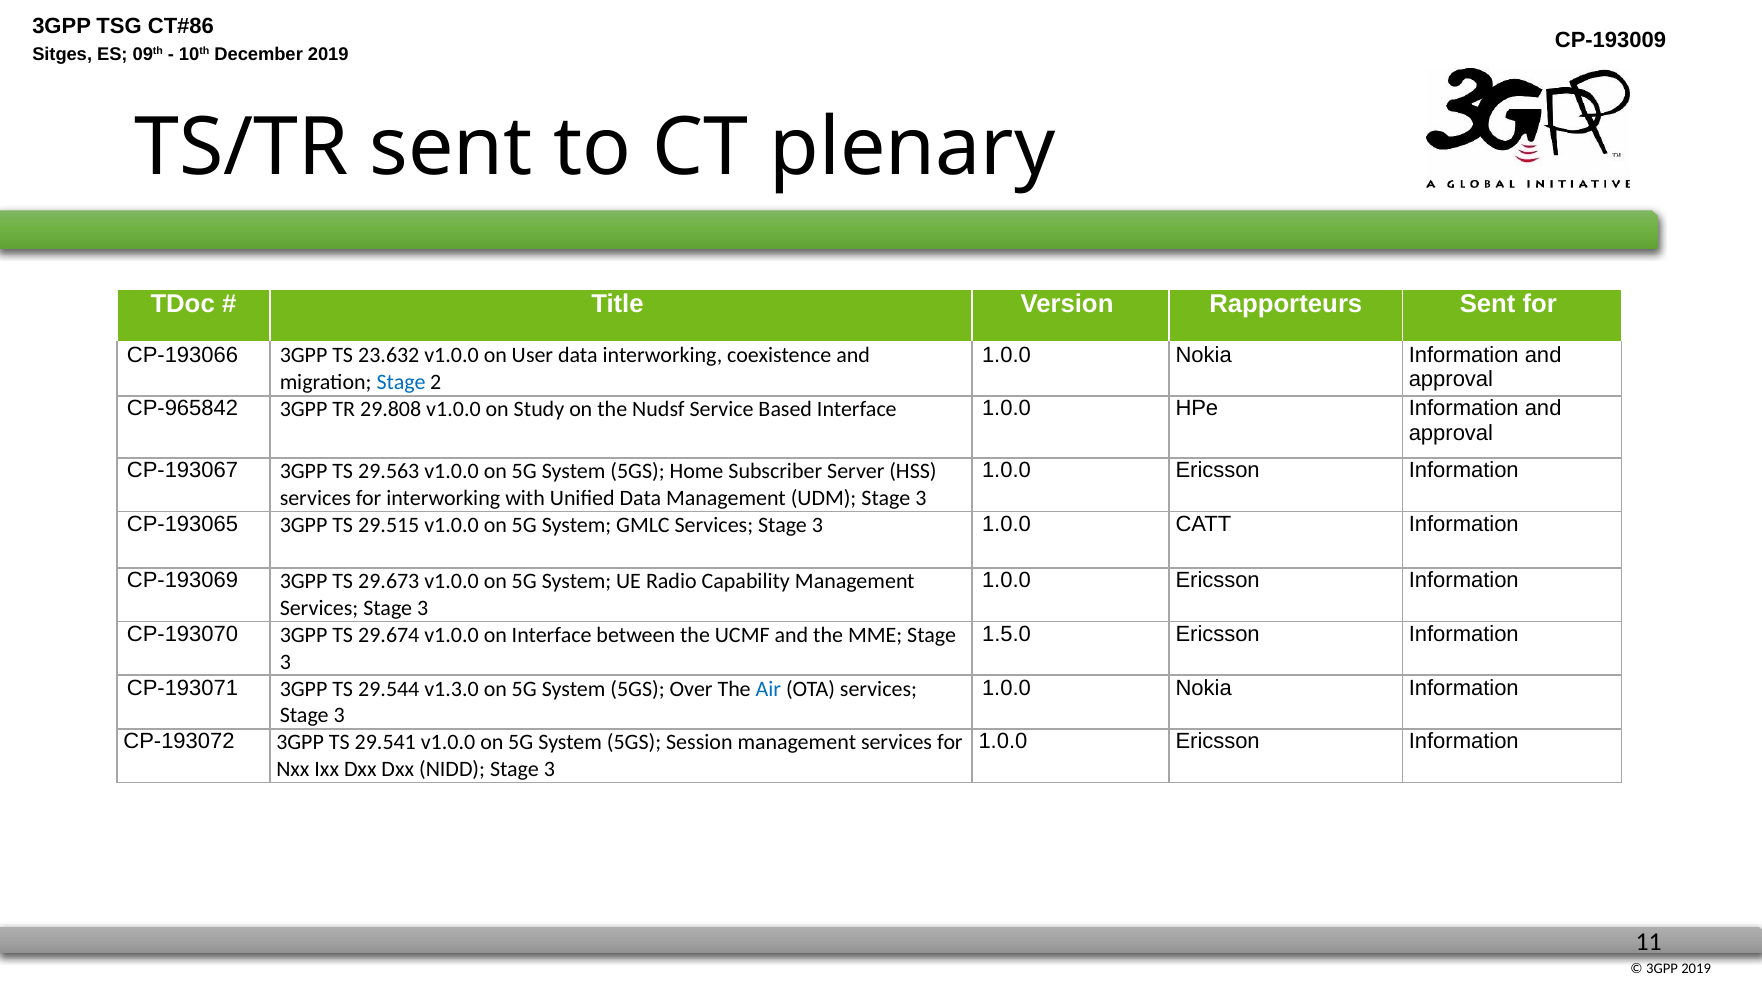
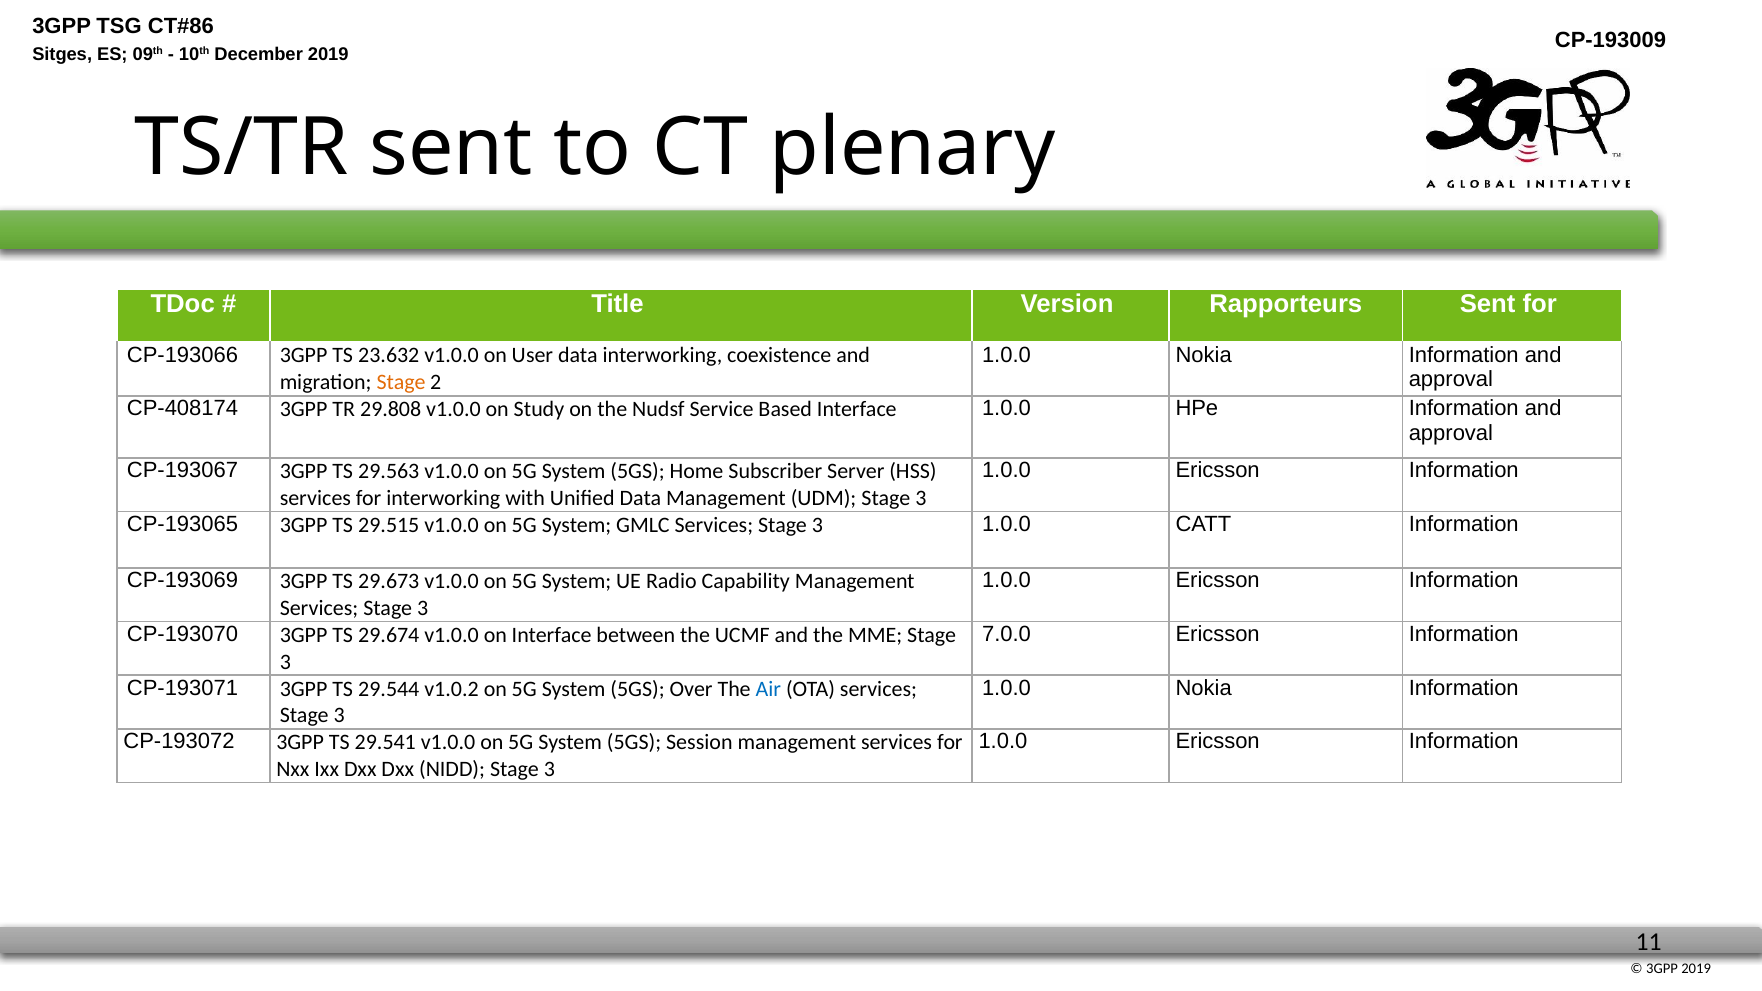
Stage colour: blue -> orange (401, 383)
CP-965842: CP-965842 -> CP-408174 (183, 409)
1.5.0: 1.5.0 -> 7.0.0 (1006, 634)
v1.3.0: v1.3.0 -> v1.0.2 (451, 689)
